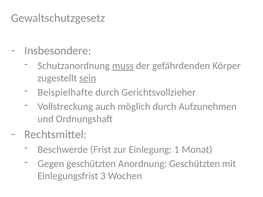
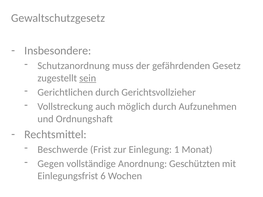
muss underline: present -> none (123, 66)
Körper: Körper -> Gesetz (227, 66)
Beispielhafte: Beispielhafte -> Gerichtlichen (65, 92)
Gegen geschützten: geschützten -> vollständige (91, 164)
3: 3 -> 6 (103, 176)
